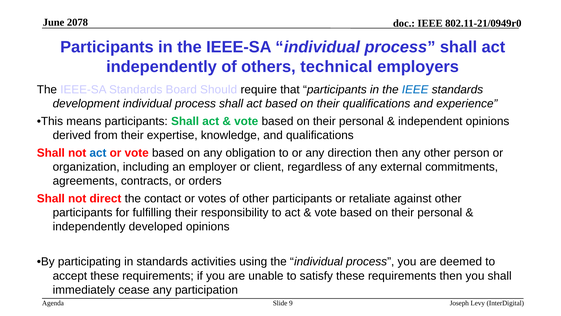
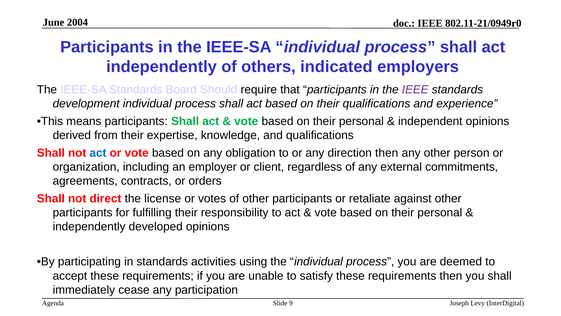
2078: 2078 -> 2004 (77, 22)
technical: technical -> indicated (336, 67)
IEEE colour: blue -> purple (415, 90)
contact: contact -> license (163, 198)
